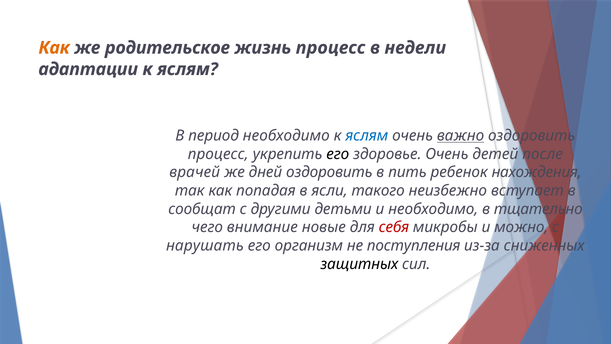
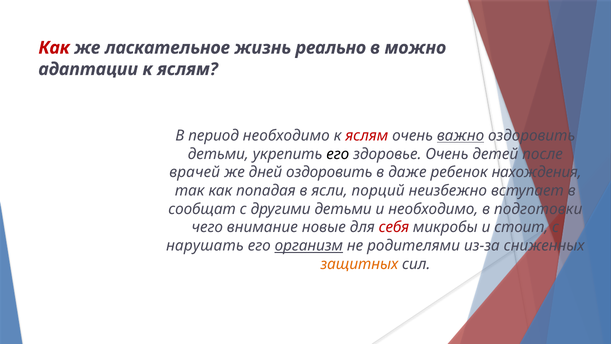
Как colour: orange -> red (54, 48)
родительское: родительское -> ласкательное (167, 48)
жизнь процесс: процесс -> реально (331, 48)
недели: недели -> можно (415, 48)
яслям colour: blue -> red (367, 136)
процесс: процесс -> детьми (218, 154)
пить: пить -> даже (407, 172)
такого: такого -> порций (378, 191)
тщательно: тщательно -> подготовки (538, 209)
можно: можно -> стоит (521, 227)
организм underline: none -> present (309, 245)
поступления: поступления -> родителями (414, 245)
защитных colour: black -> orange (359, 264)
